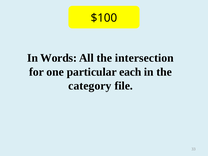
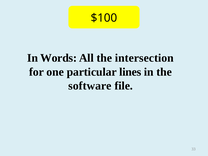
each: each -> lines (130, 72)
category: category -> software (90, 86)
